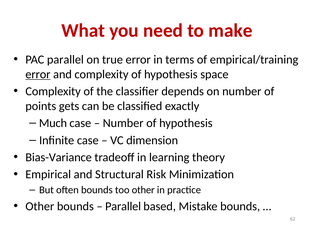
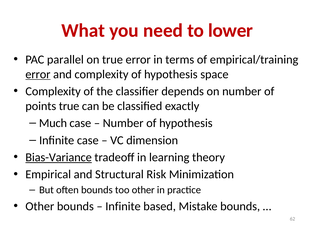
make: make -> lower (231, 30)
points gets: gets -> true (69, 106)
Bias-Variance underline: none -> present (59, 157)
Parallel: Parallel -> Infinite (123, 206)
